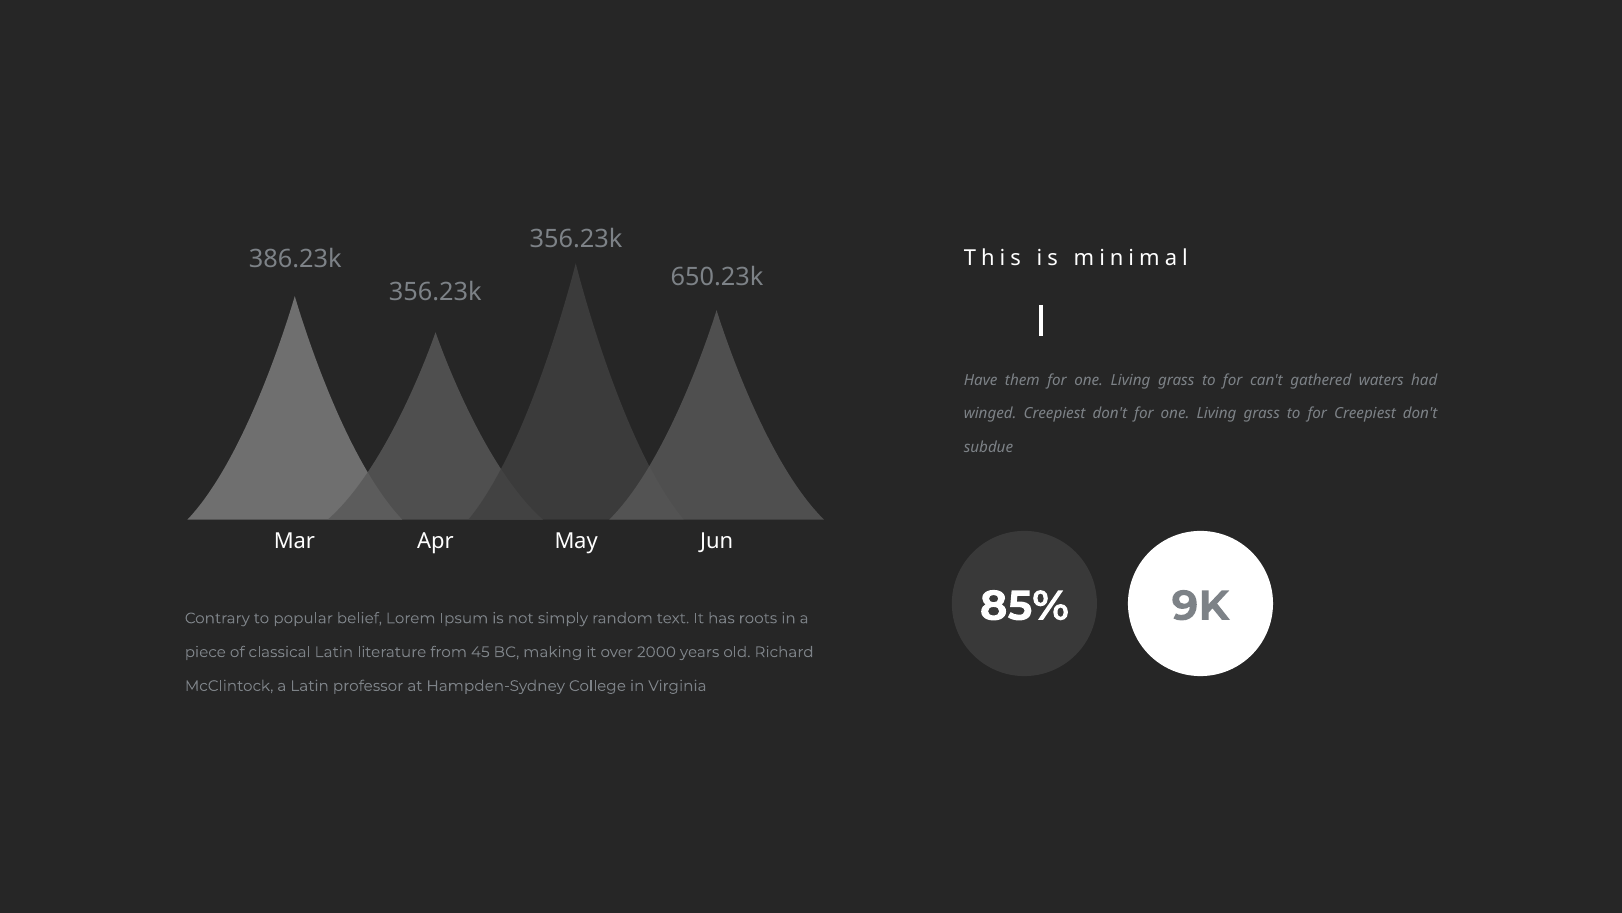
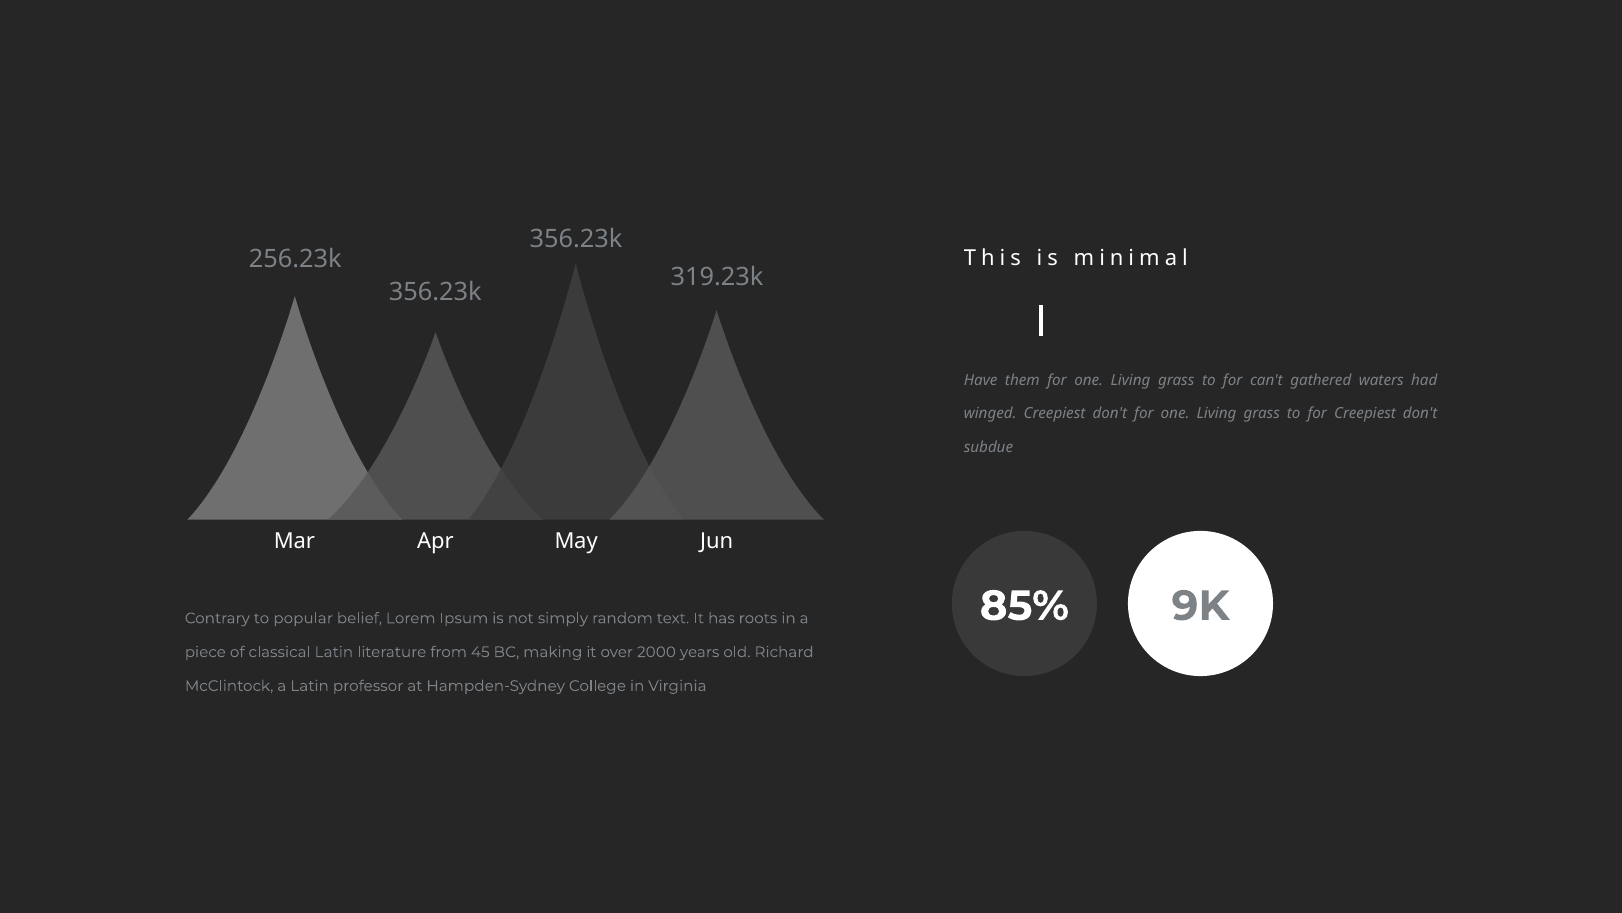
386.23k: 386.23k -> 256.23k (295, 259)
650.23k: 650.23k -> 319.23k (717, 277)
